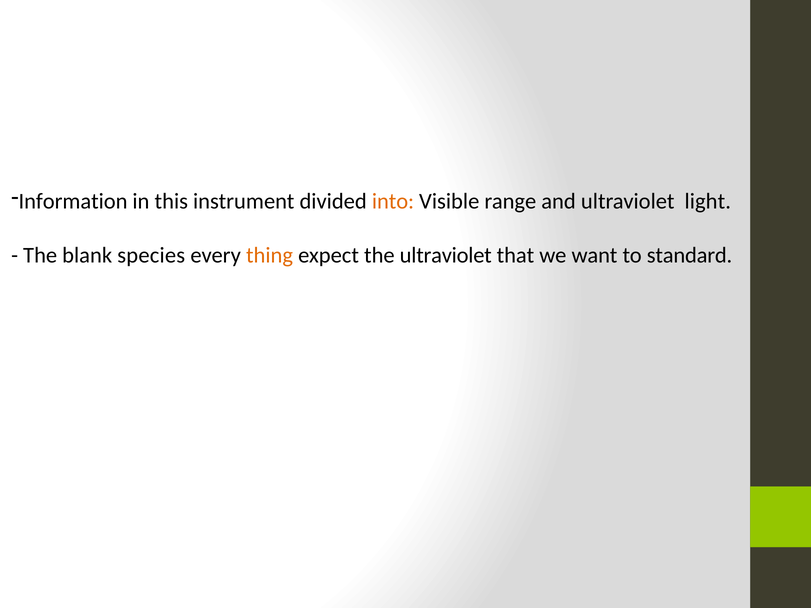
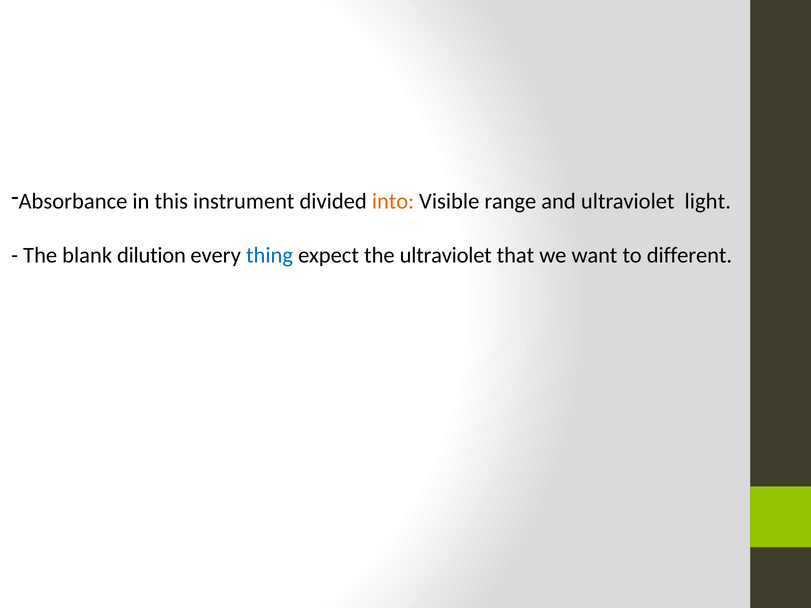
Information: Information -> Absorbance (73, 201)
species: species -> dilution (151, 255)
thing colour: orange -> blue (270, 255)
standard: standard -> different (689, 255)
